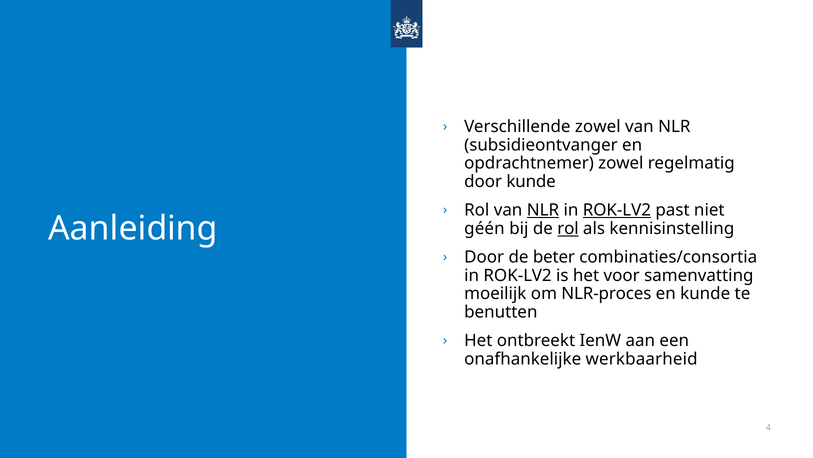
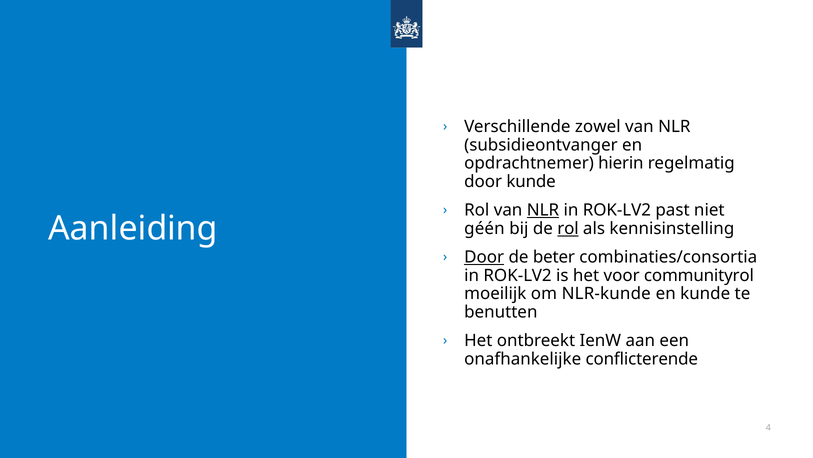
opdrachtnemer zowel: zowel -> hierin (621, 163)
ROK-LV2 underline: present -> none (617, 210)
Door underline: none -> present (484, 257)
samenvatting: samenvatting -> communityrol (699, 275)
NLR-proces: NLR-proces -> NLR-kunde (606, 293)
werkbaarheid: werkbaarheid -> conflicterende (642, 358)
